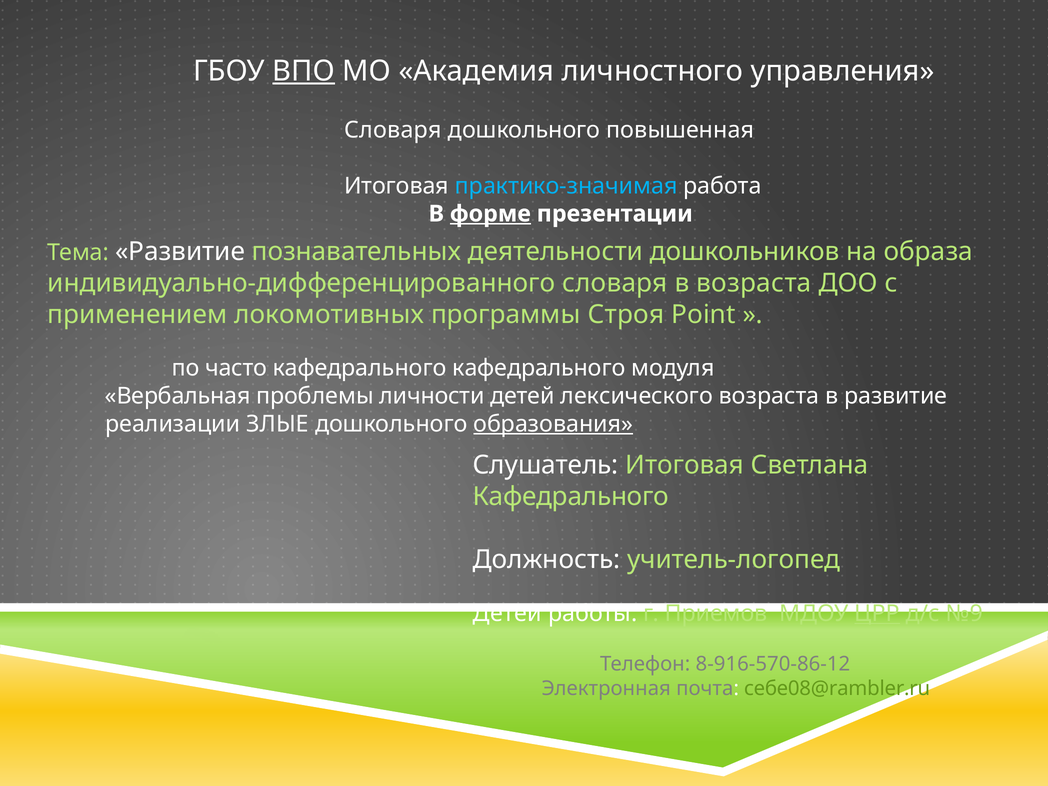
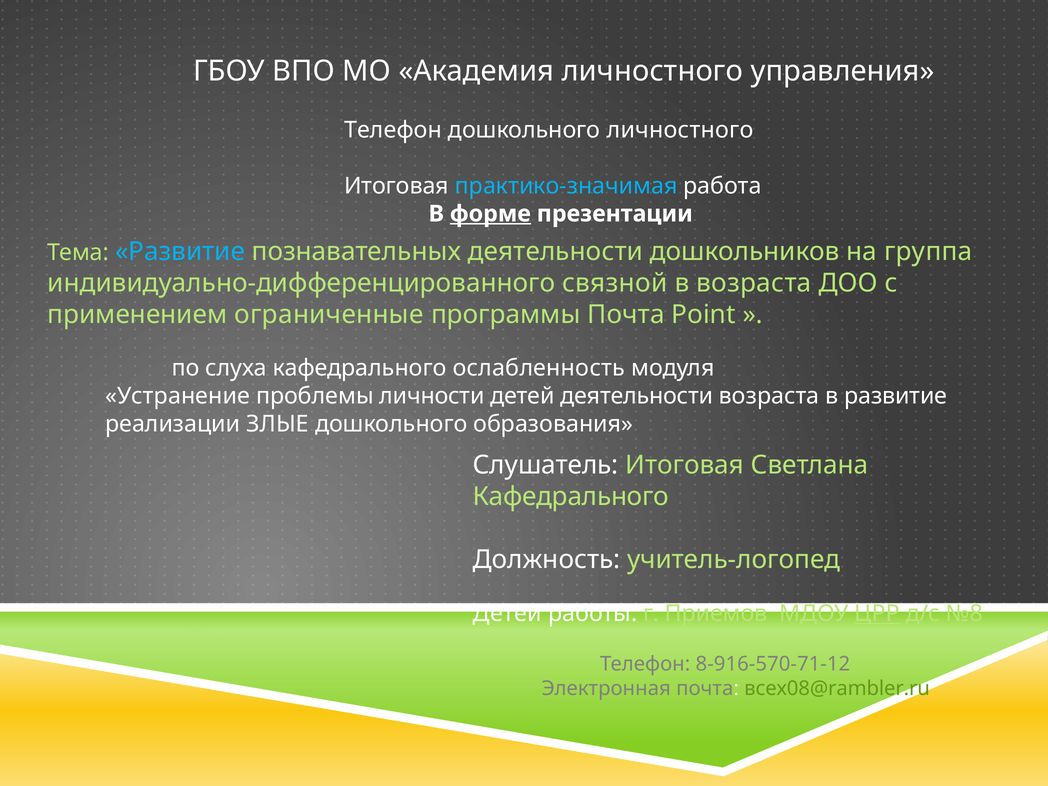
ВПО underline: present -> none (304, 71)
Словаря: Словаря -> Телефон (393, 130)
дошкольного повышенная: повышенная -> личностного (680, 130)
Развитие colour: white -> light blue (180, 251)
образа: образа -> группа (928, 251)
индивидуально-дифференцированного словаря: словаря -> связной (615, 283)
локомотивных: локомотивных -> ограниченные (329, 314)
программы Строя: Строя -> Почта (626, 314)
часто: часто -> слуха (236, 368)
кафедрального кафедрального: кафедрального -> ослабленность (539, 368)
Вербальная: Вербальная -> Устранение (178, 396)
детей лексического: лексического -> деятельности (637, 396)
образования underline: present -> none (553, 424)
№9: №9 -> №8 (964, 613)
8-916-570-86-12: 8-916-570-86-12 -> 8-916-570-71-12 (773, 664)
себе08@rambler.ru: себе08@rambler.ru -> всех08@rambler.ru (837, 688)
